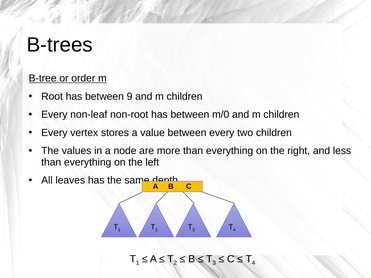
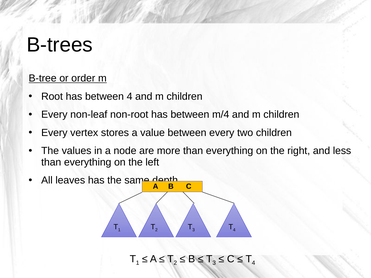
between 9: 9 -> 4 (130, 96)
m/0: m/0 -> m/4 (221, 115)
